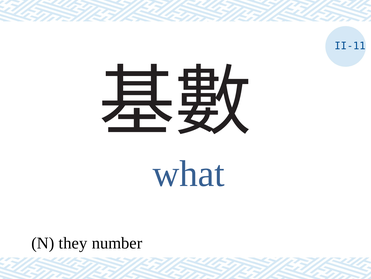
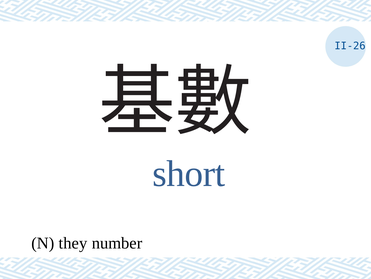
II-11: II-11 -> II-26 (350, 46)
what: what -> short (189, 173)
